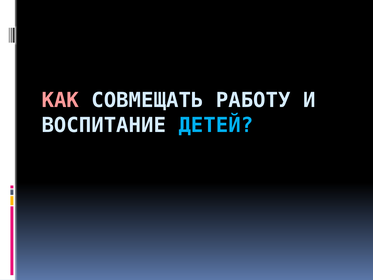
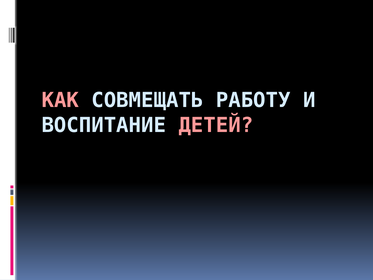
ДЕТЕЙ colour: light blue -> pink (216, 125)
